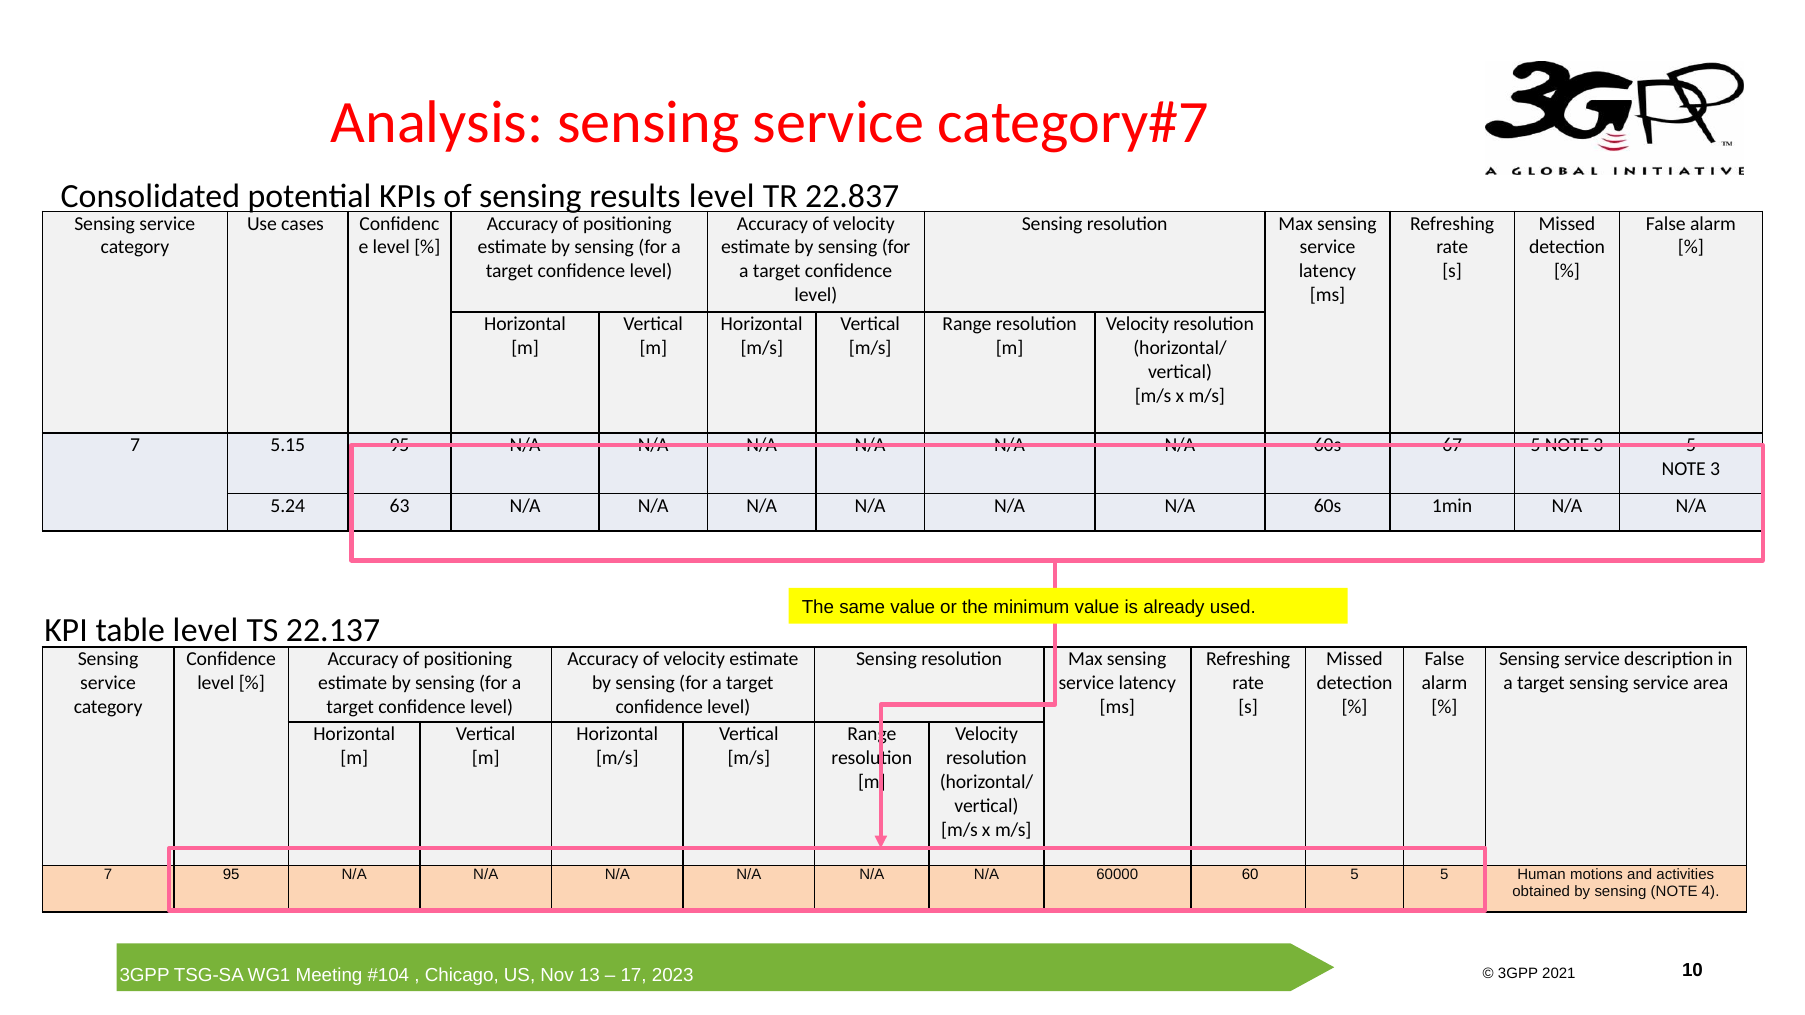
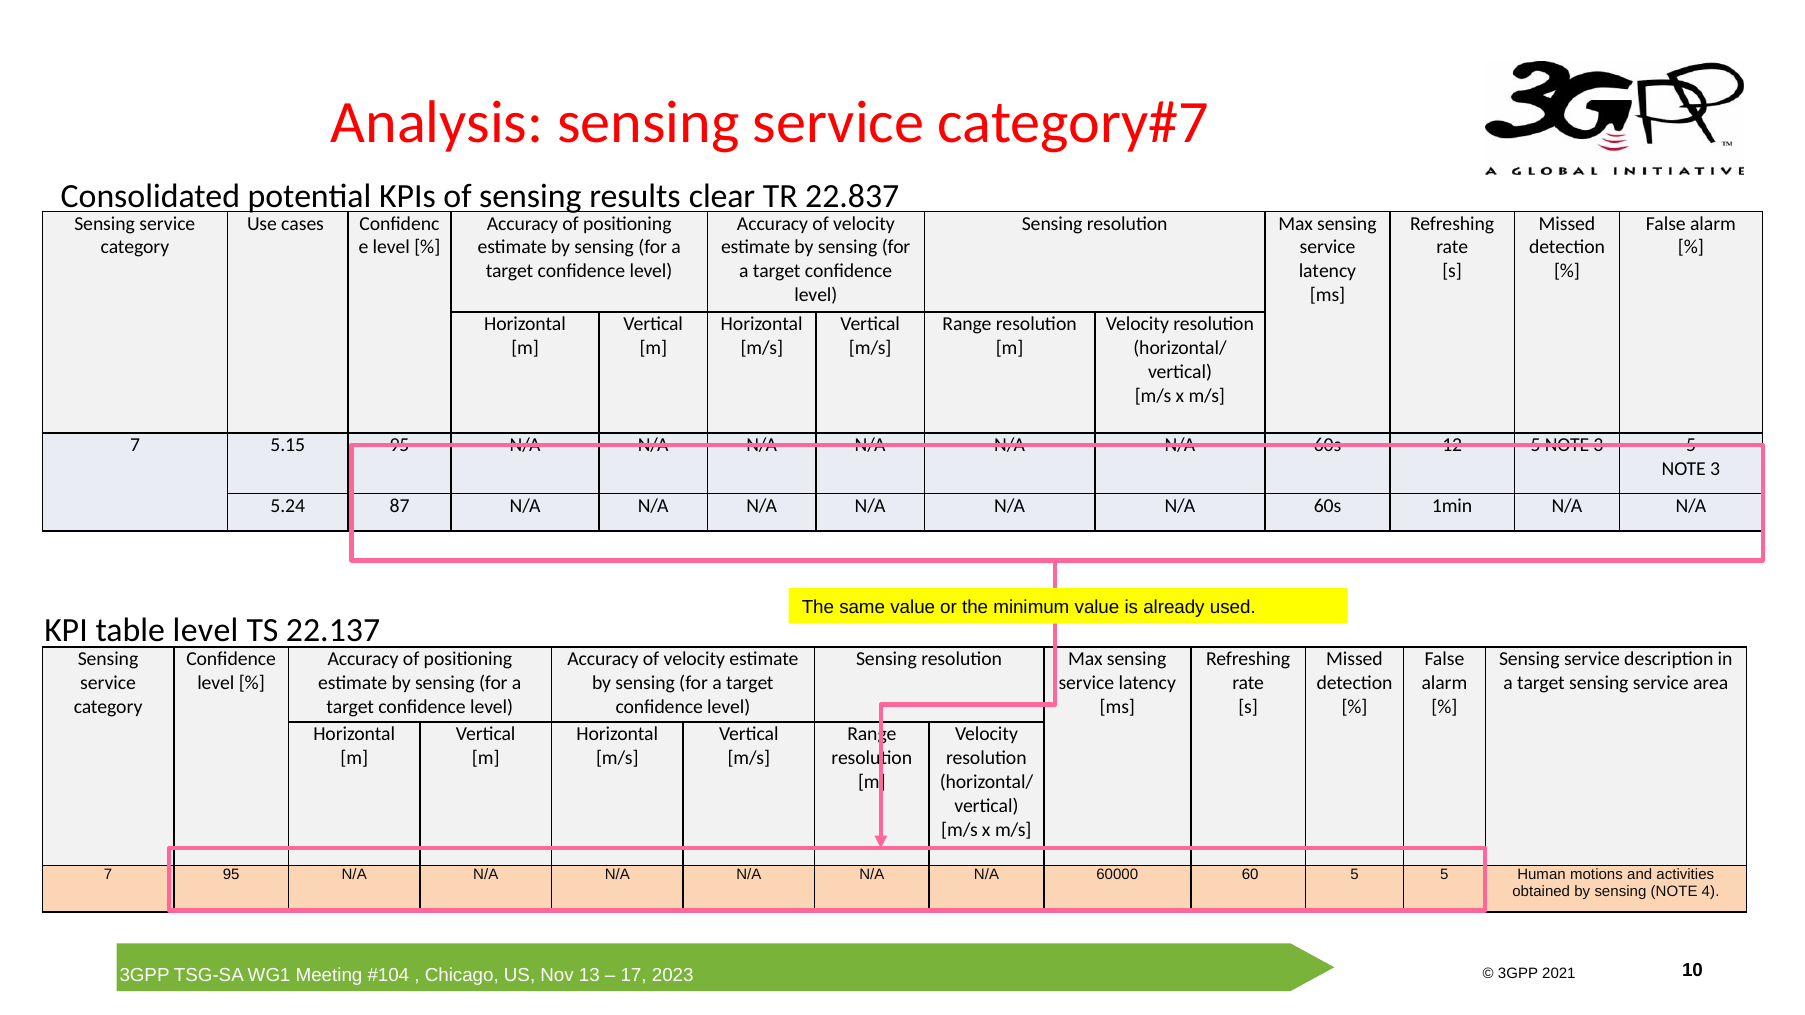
results level: level -> clear (722, 196)
67: 67 -> 12 (1452, 445)
63: 63 -> 87 (400, 506)
